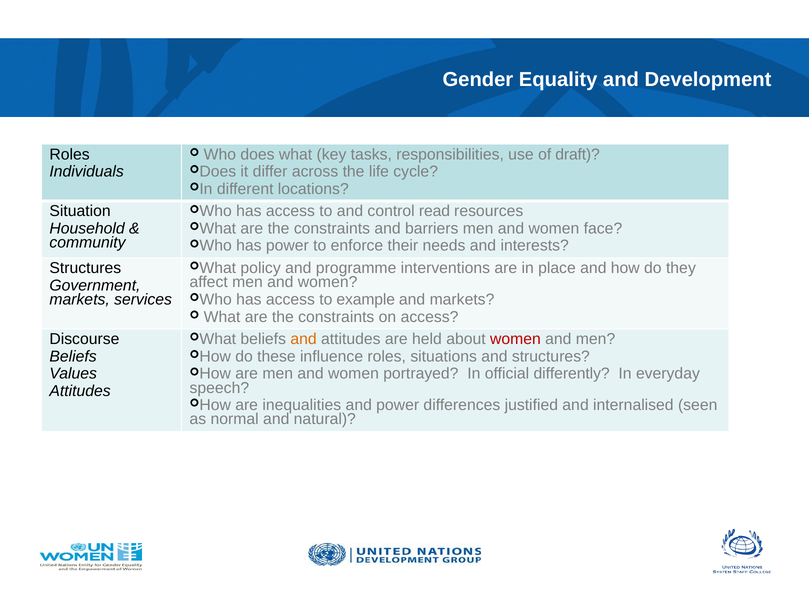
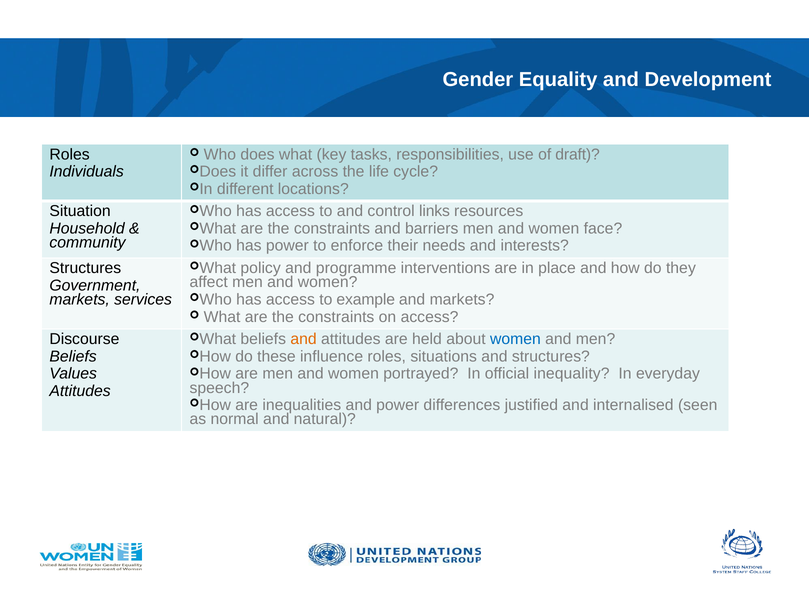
read: read -> links (435, 211)
women colour: red -> blue (515, 339)
differently: differently -> inequality (572, 374)
